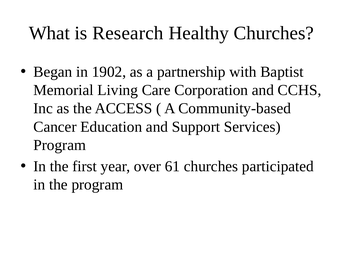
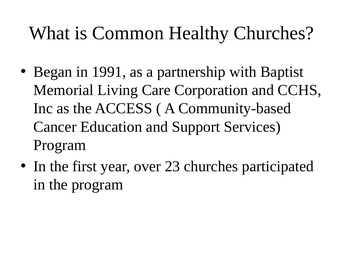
Research: Research -> Common (128, 33)
1902: 1902 -> 1991 (109, 72)
61: 61 -> 23 (172, 166)
